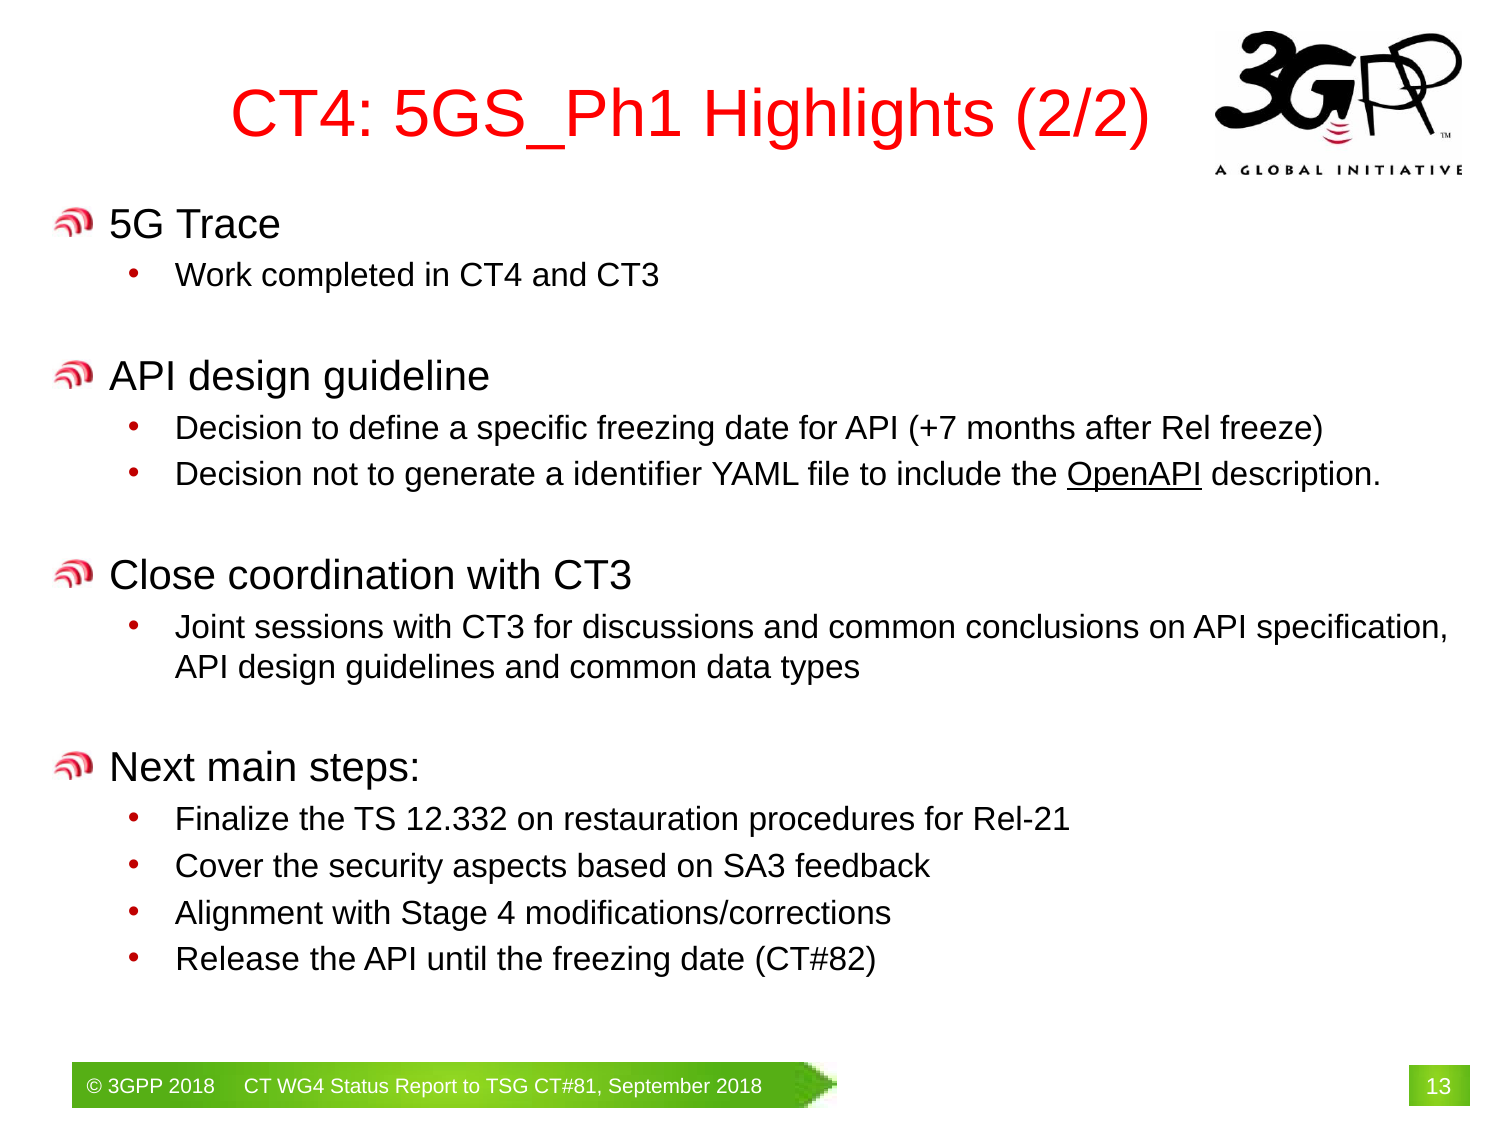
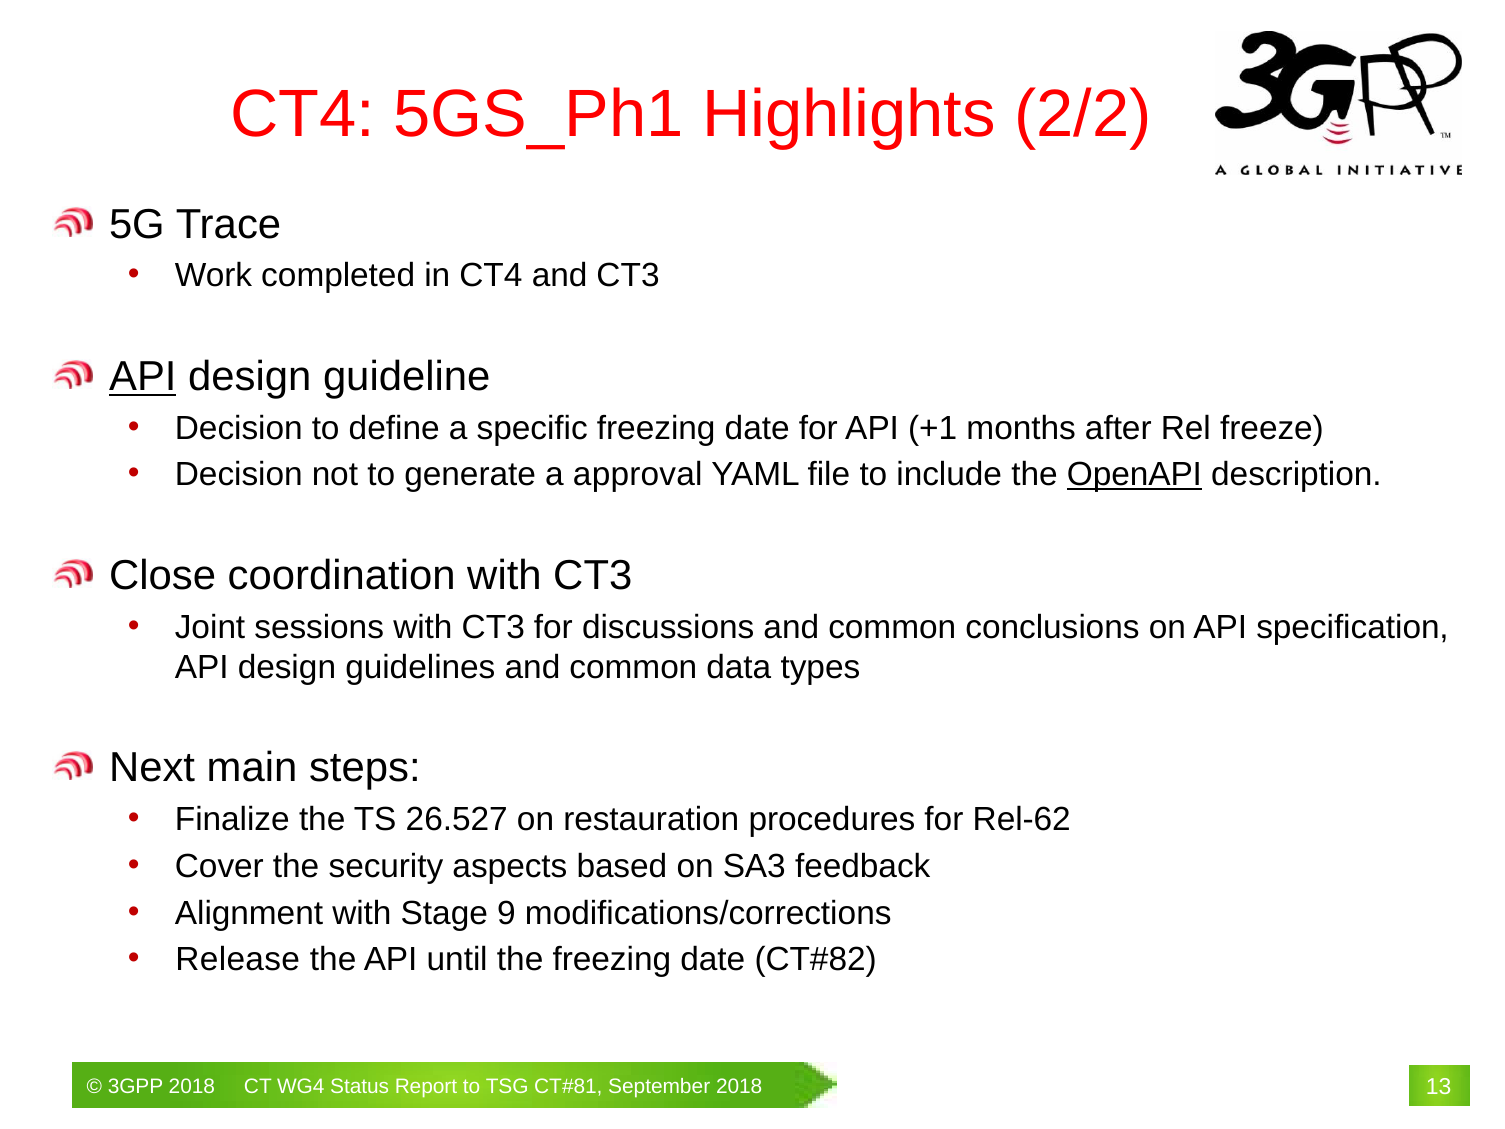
API underline: none -> present (143, 377)
+7: +7 -> +1 (933, 428)
identifier: identifier -> approval (638, 475)
12.332: 12.332 -> 26.527 (457, 819)
Rel-21: Rel-21 -> Rel-62 (1022, 819)
4: 4 -> 9 (506, 913)
